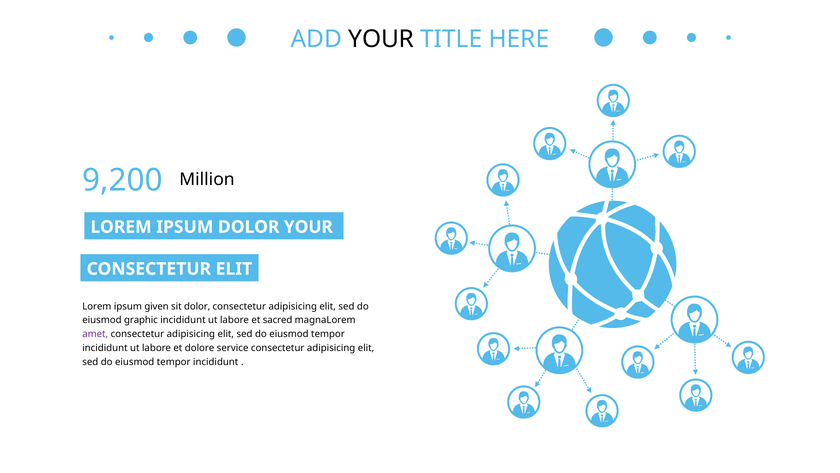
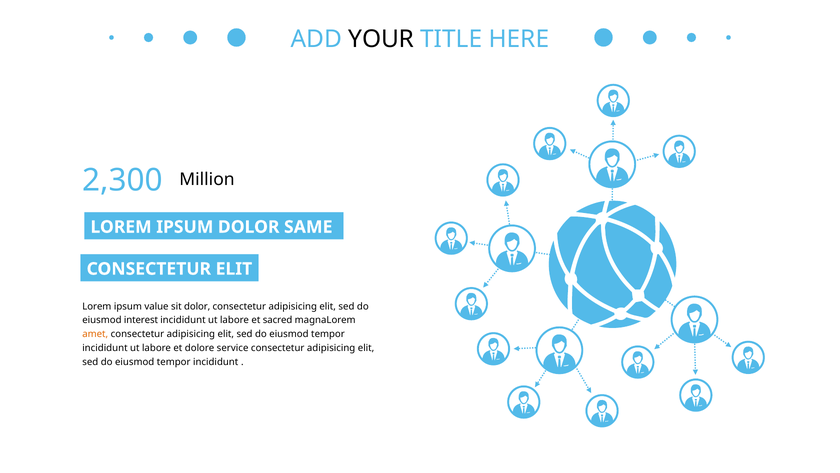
9,200: 9,200 -> 2,300 (123, 180)
DOLOR YOUR: YOUR -> SAME (308, 227)
given: given -> value (157, 306)
graphic: graphic -> interest (141, 320)
amet colour: purple -> orange (95, 334)
